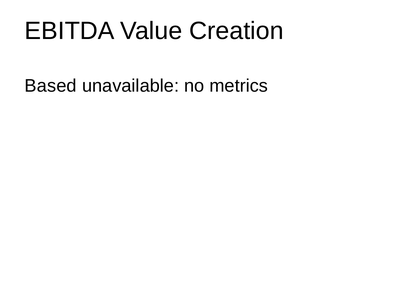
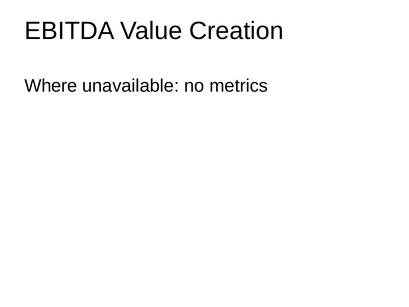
Based: Based -> Where (51, 86)
